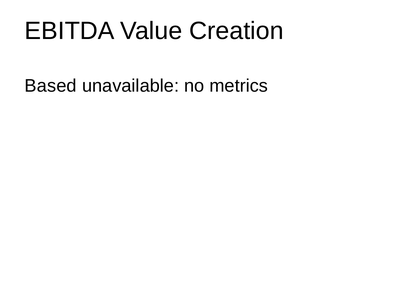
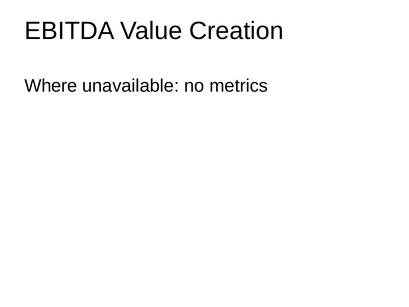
Based: Based -> Where (51, 86)
